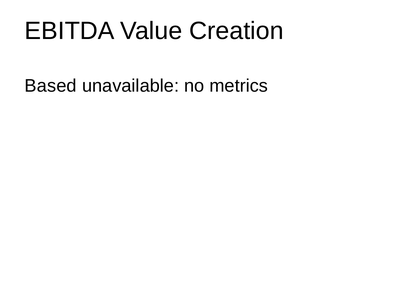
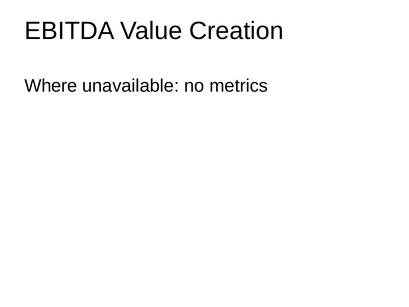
Based: Based -> Where (51, 86)
